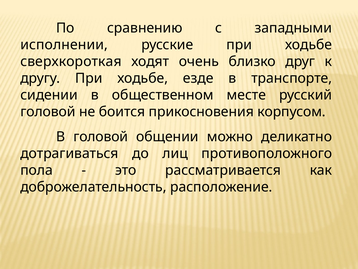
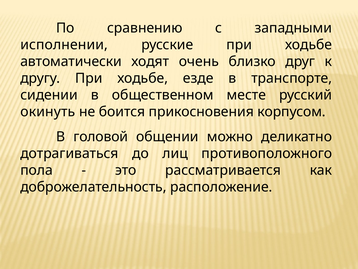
сверхкороткая: сверхкороткая -> автоматически (71, 61)
головой: головой -> окинуть (48, 111)
